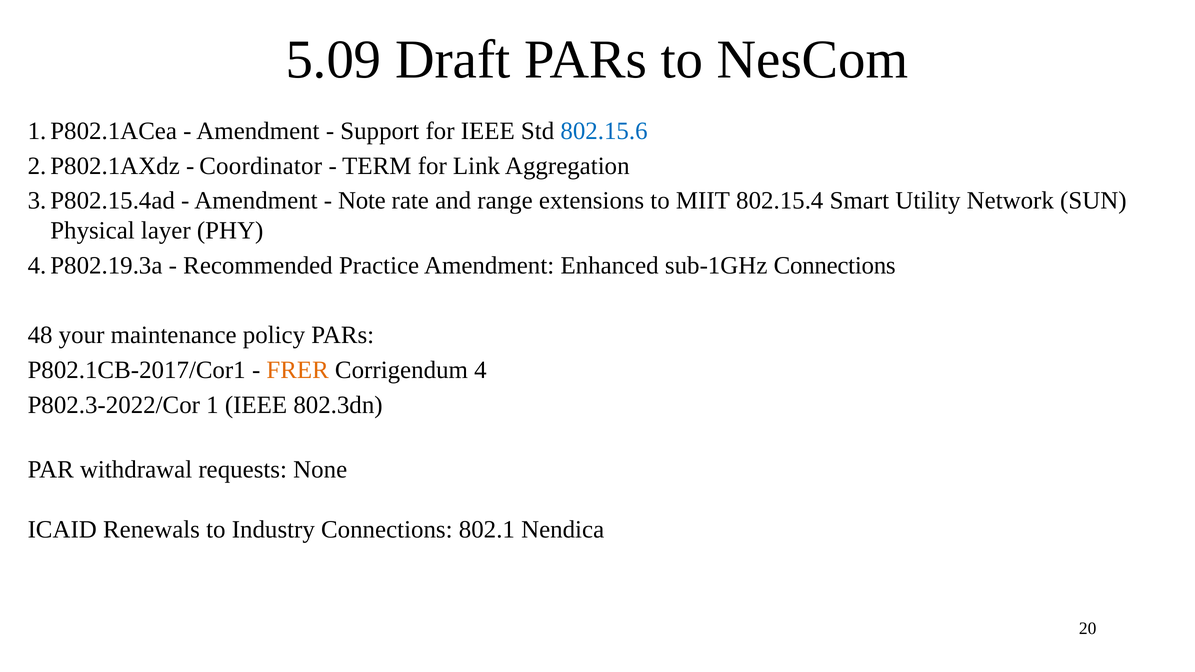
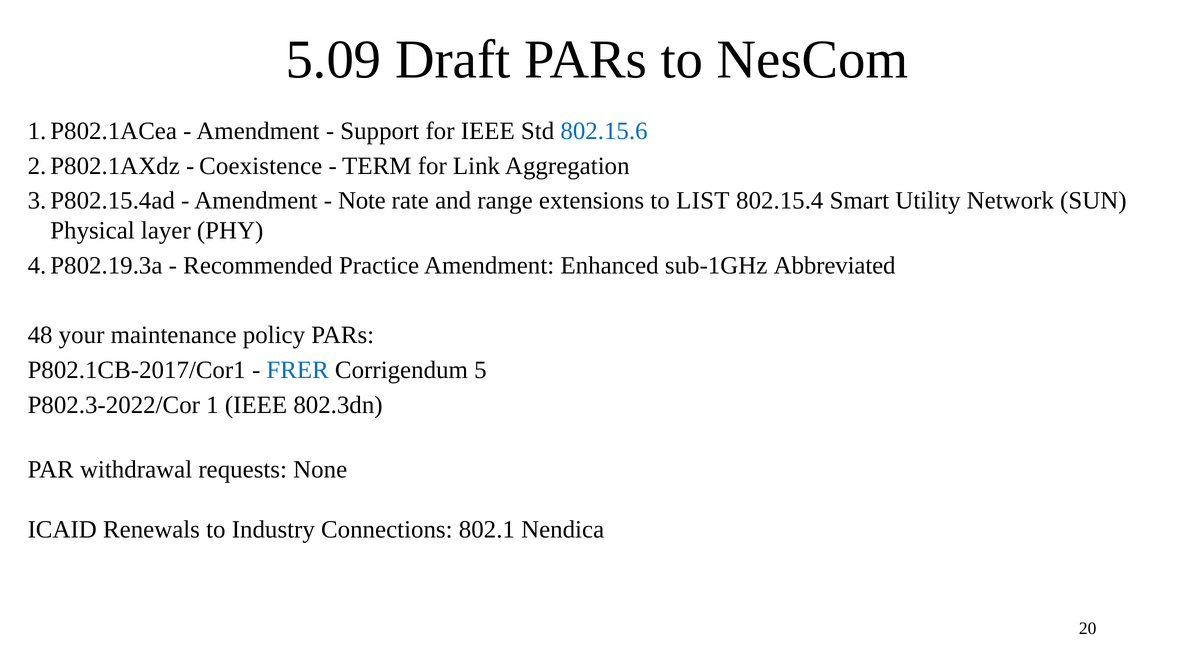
Coordinator: Coordinator -> Coexistence (261, 166)
MIIT: MIIT -> LIST (703, 201)
sub-1GHz Connections: Connections -> Abbreviated (835, 266)
FRER colour: orange -> blue (298, 370)
4: 4 -> 5 (480, 370)
